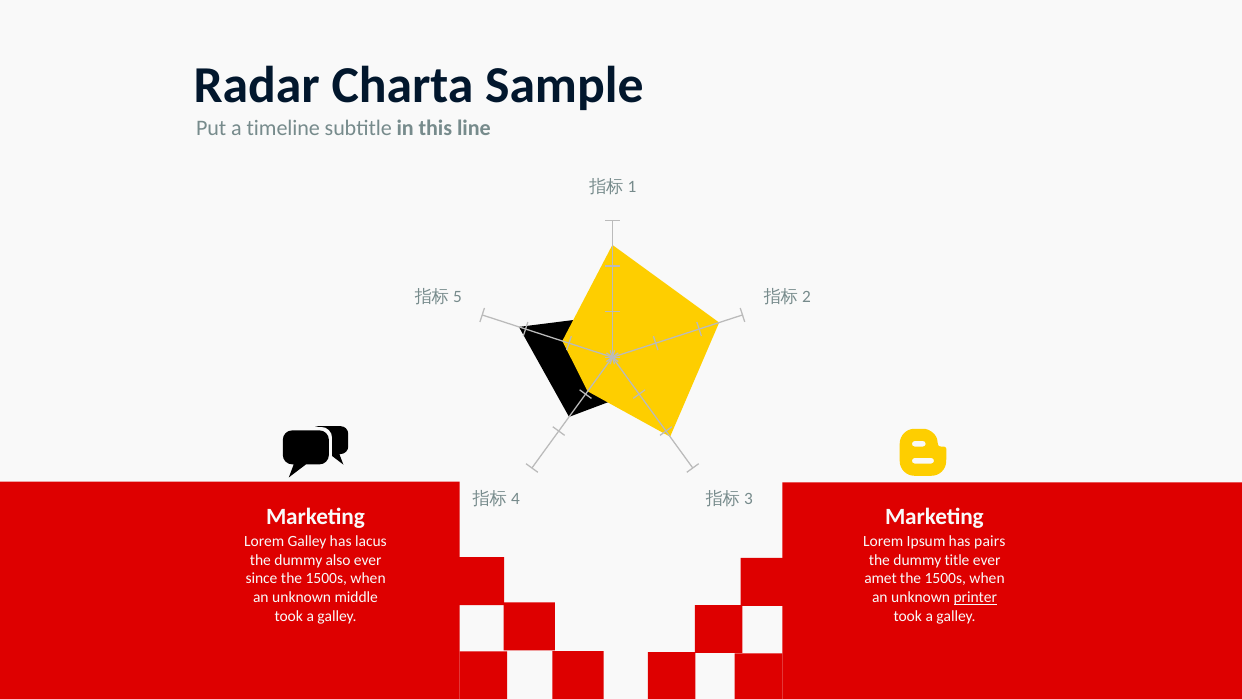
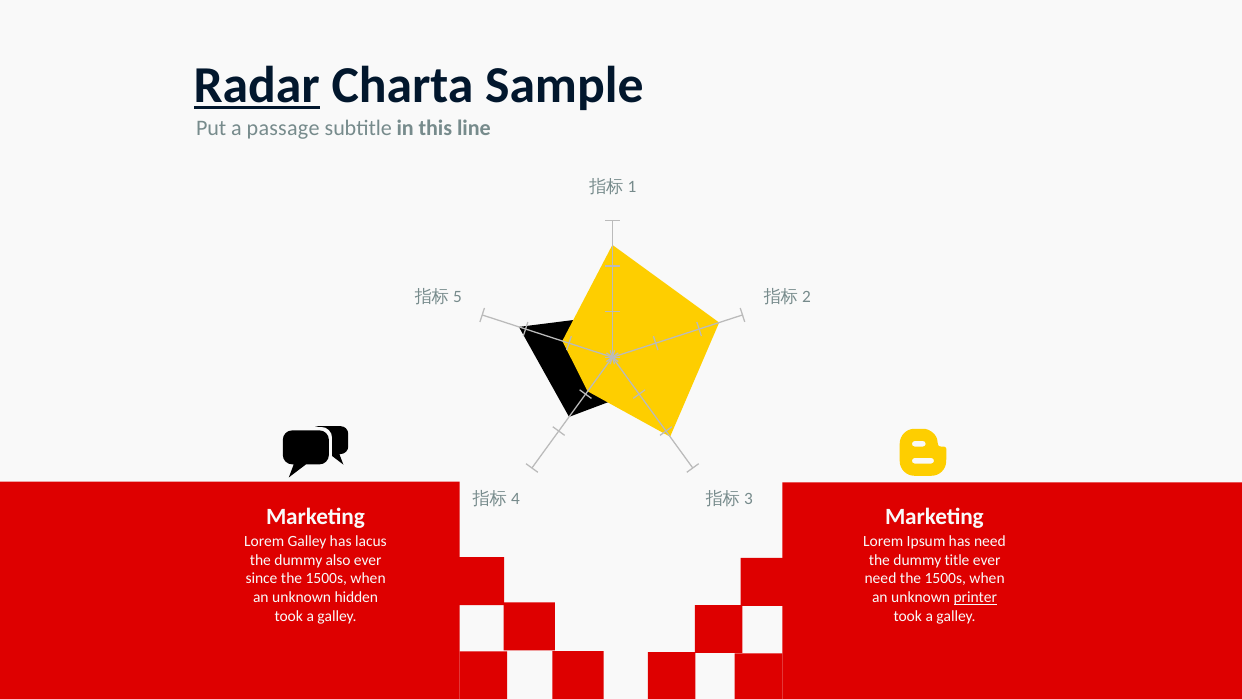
Radar underline: none -> present (257, 85)
timeline: timeline -> passage (283, 128)
has pairs: pairs -> need (990, 541)
amet: amet -> need (880, 578)
middle: middle -> hidden (356, 597)
